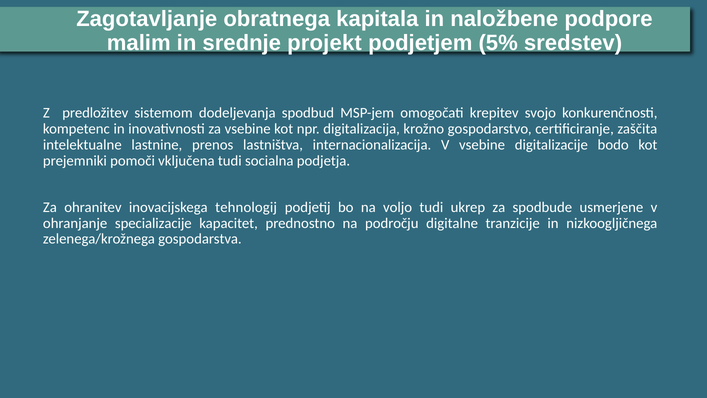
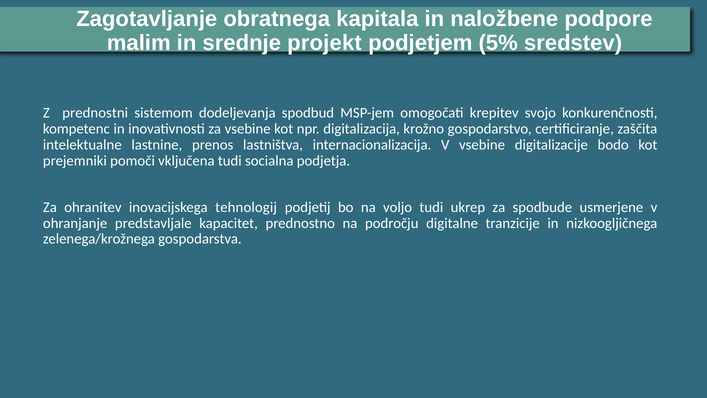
predložitev: predložitev -> prednostni (95, 113)
specializacije: specializacije -> predstavljale (153, 223)
